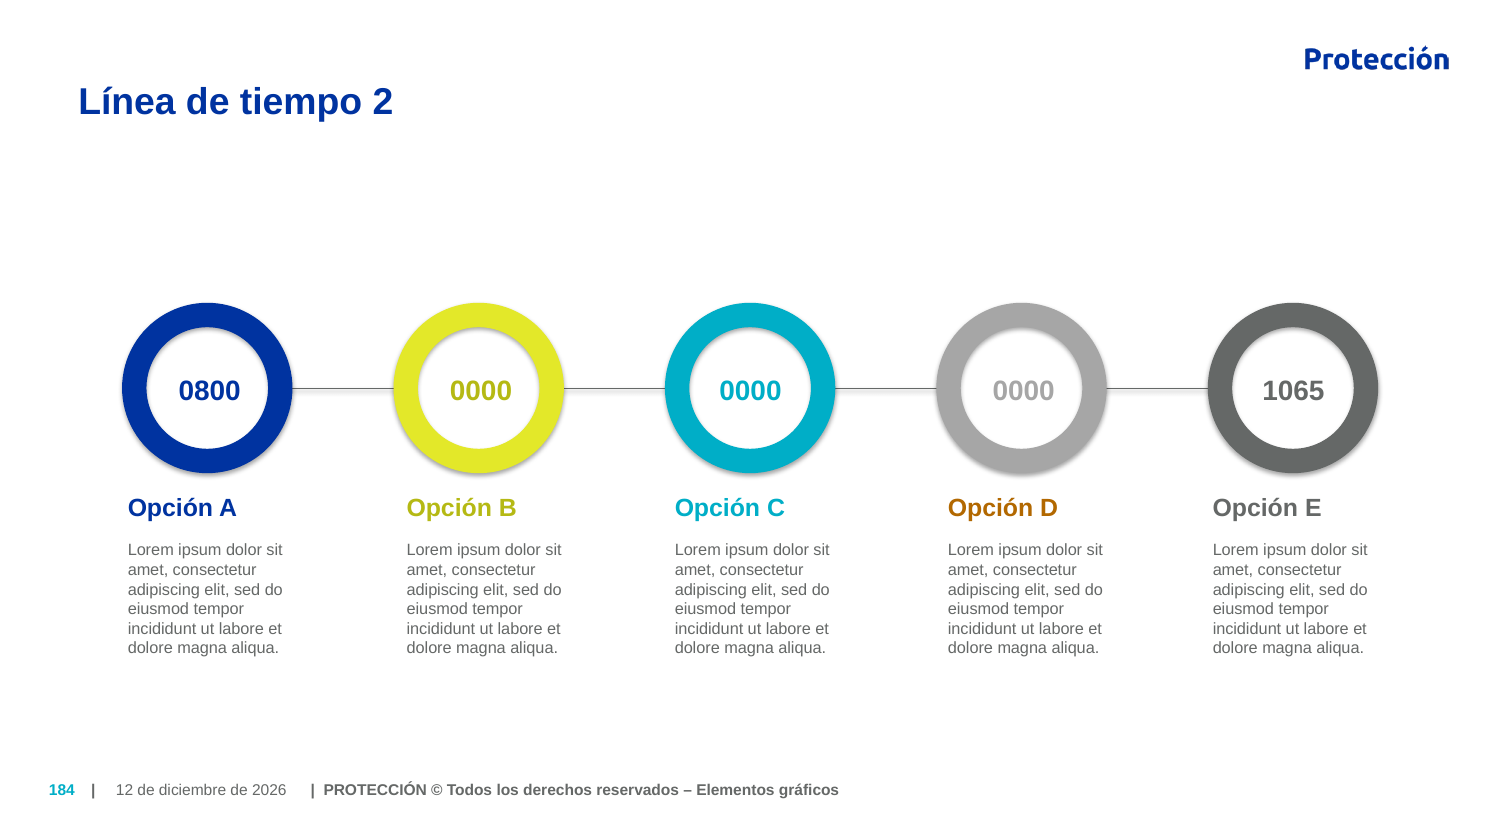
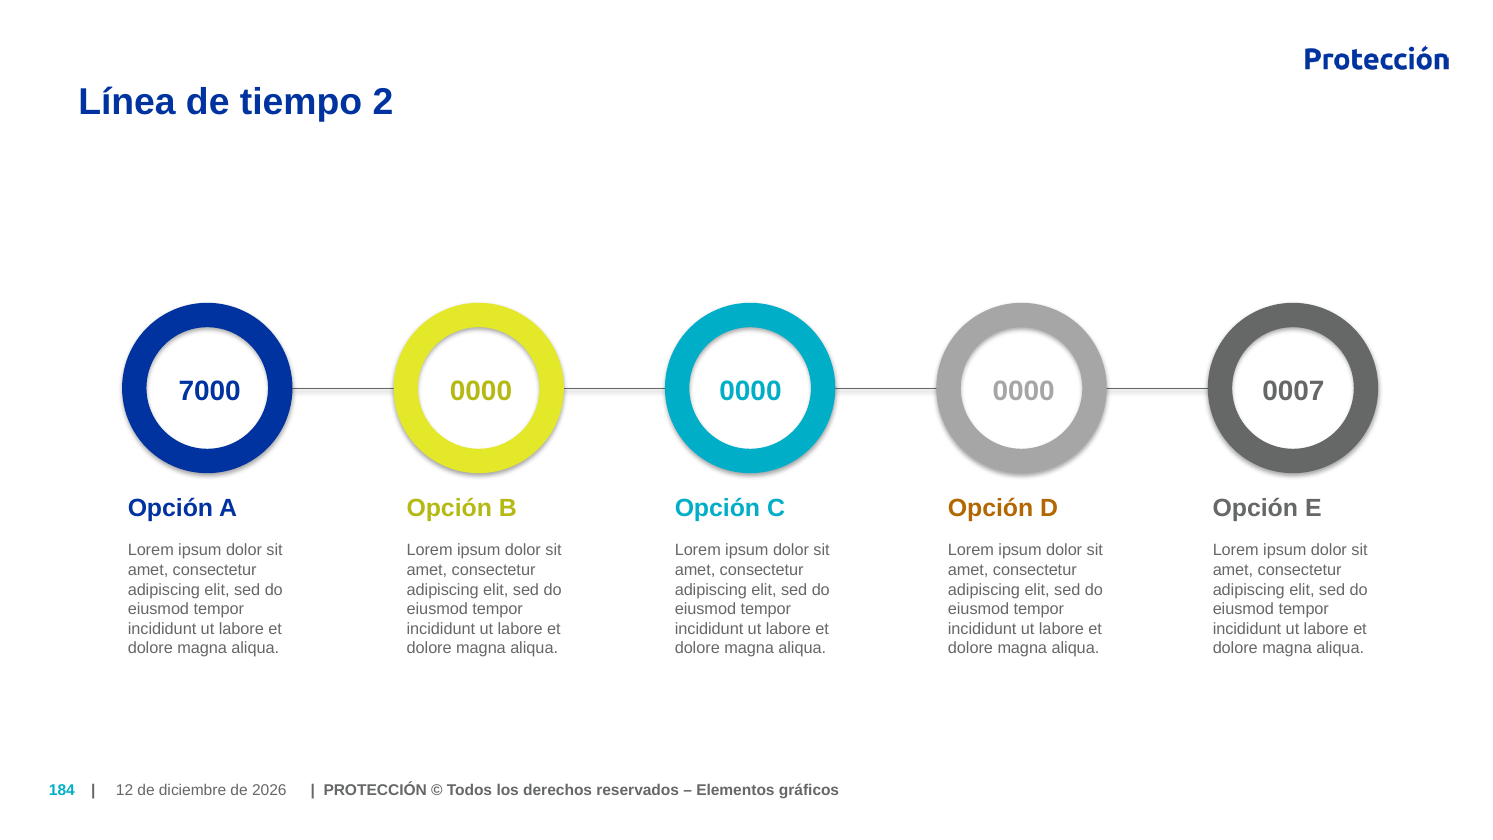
0800: 0800 -> 7000 (210, 391)
1065: 1065 -> 0007 (1293, 391)
